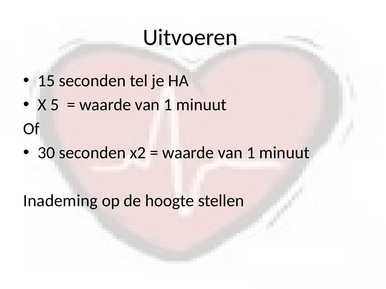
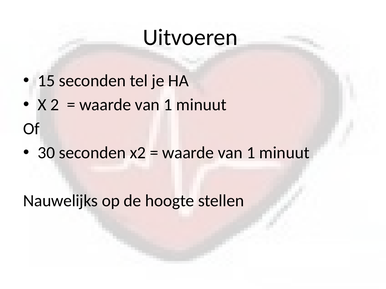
5: 5 -> 2 (55, 105)
Inademing: Inademing -> Nauwelijks (61, 201)
